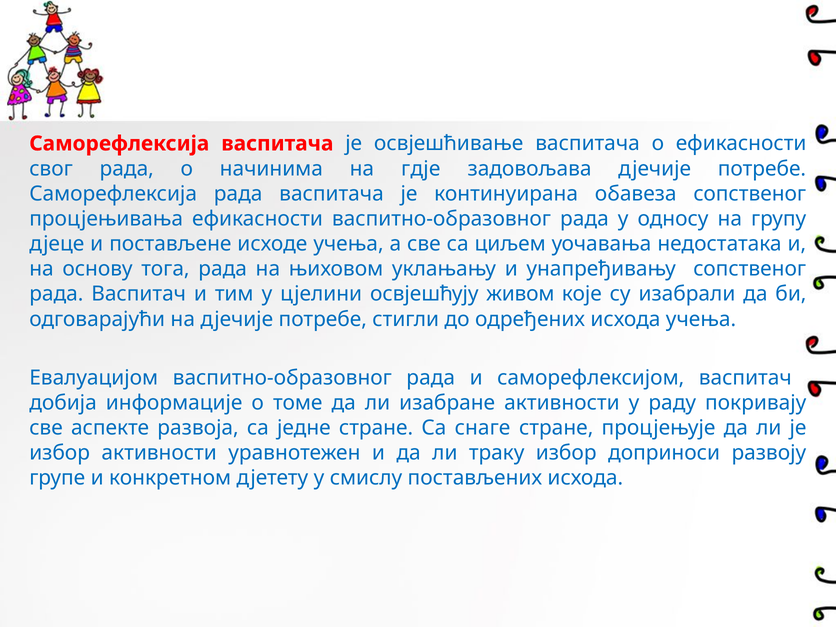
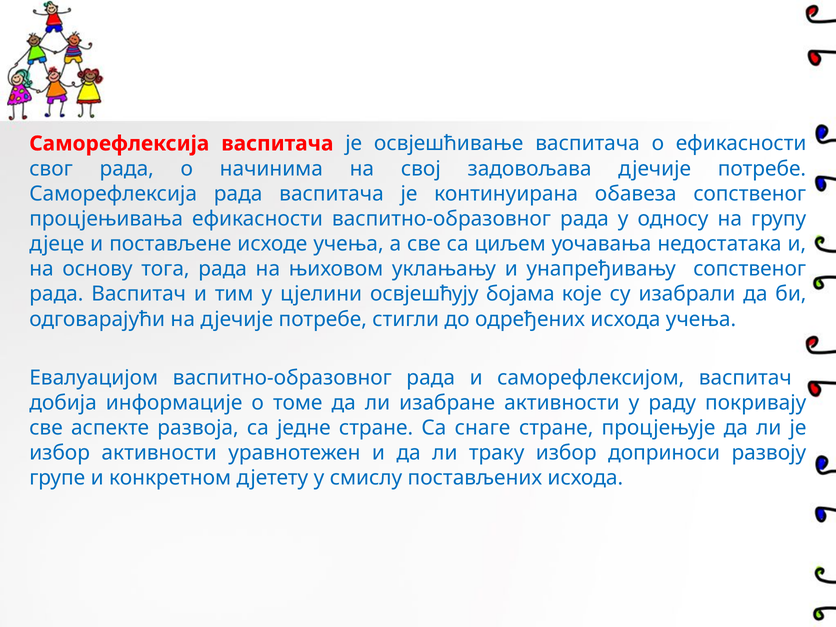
гдје: гдје -> свој (421, 169)
живом: живом -> бојама (520, 294)
